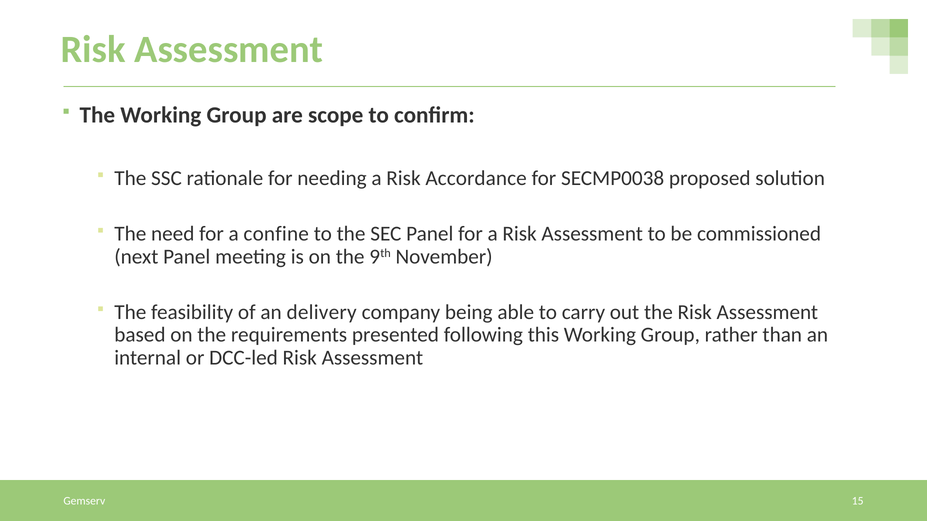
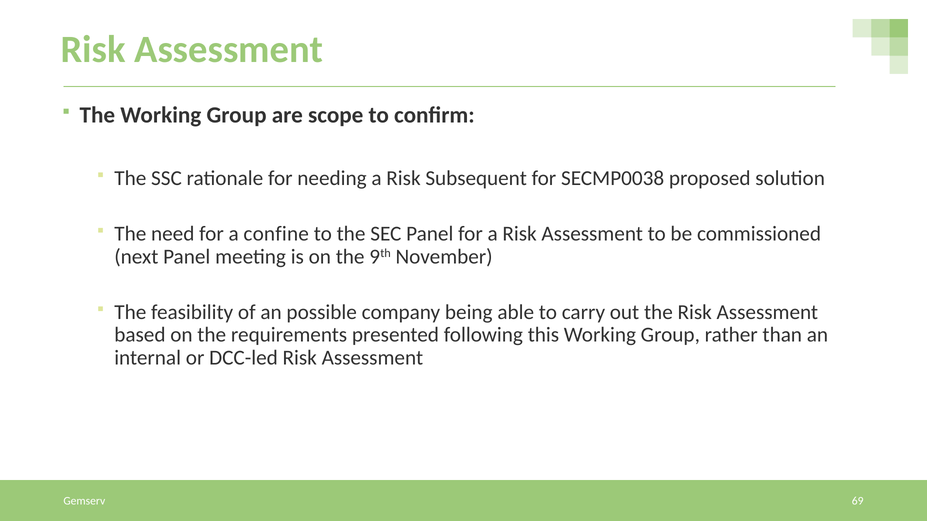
Accordance: Accordance -> Subsequent (476, 178)
delivery: delivery -> possible (322, 312)
15: 15 -> 69 (858, 501)
